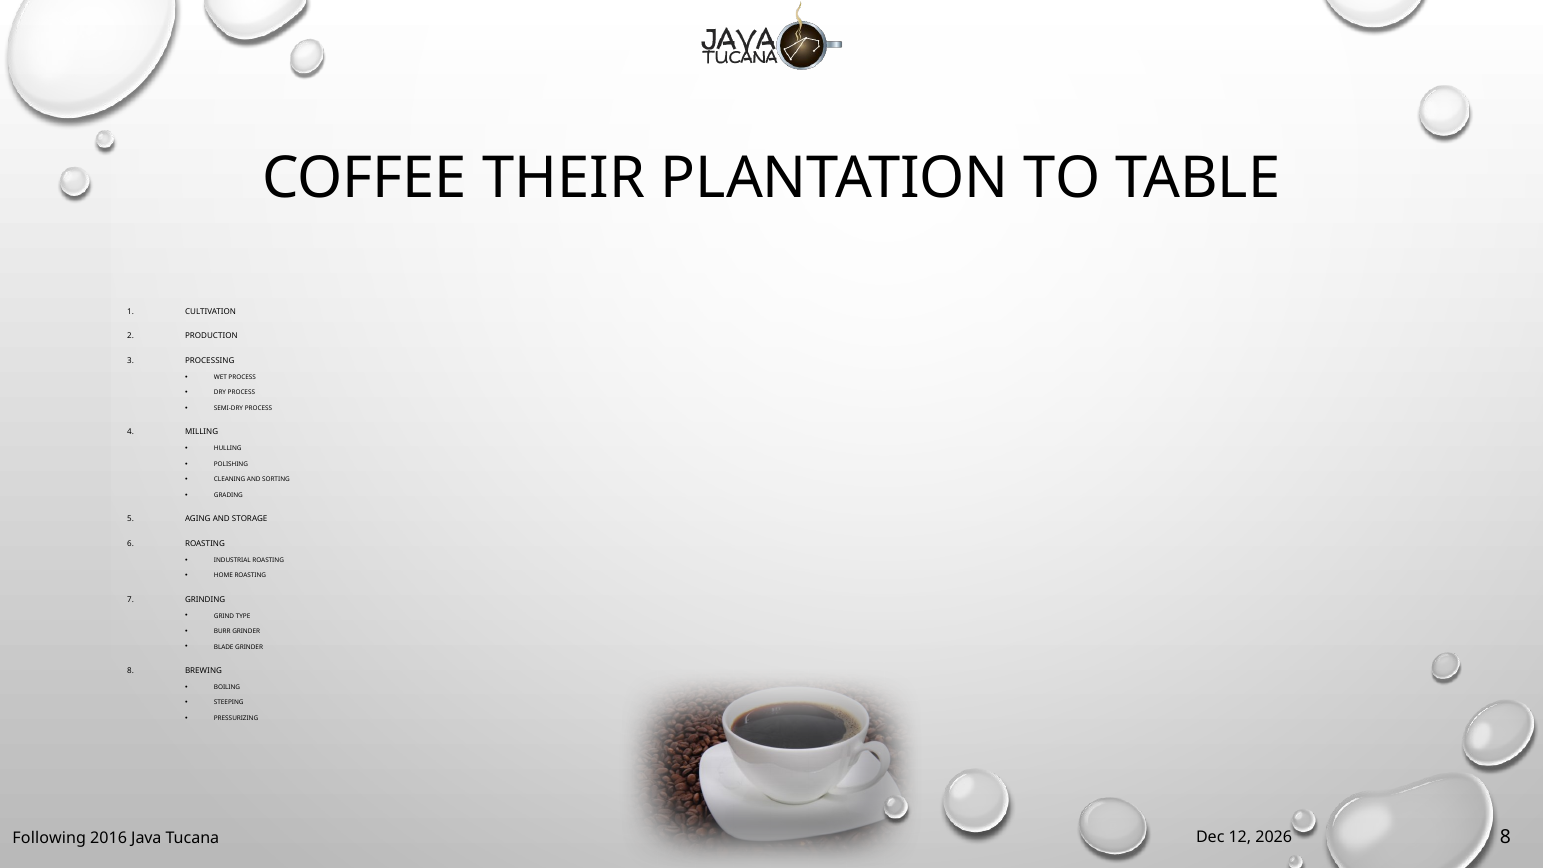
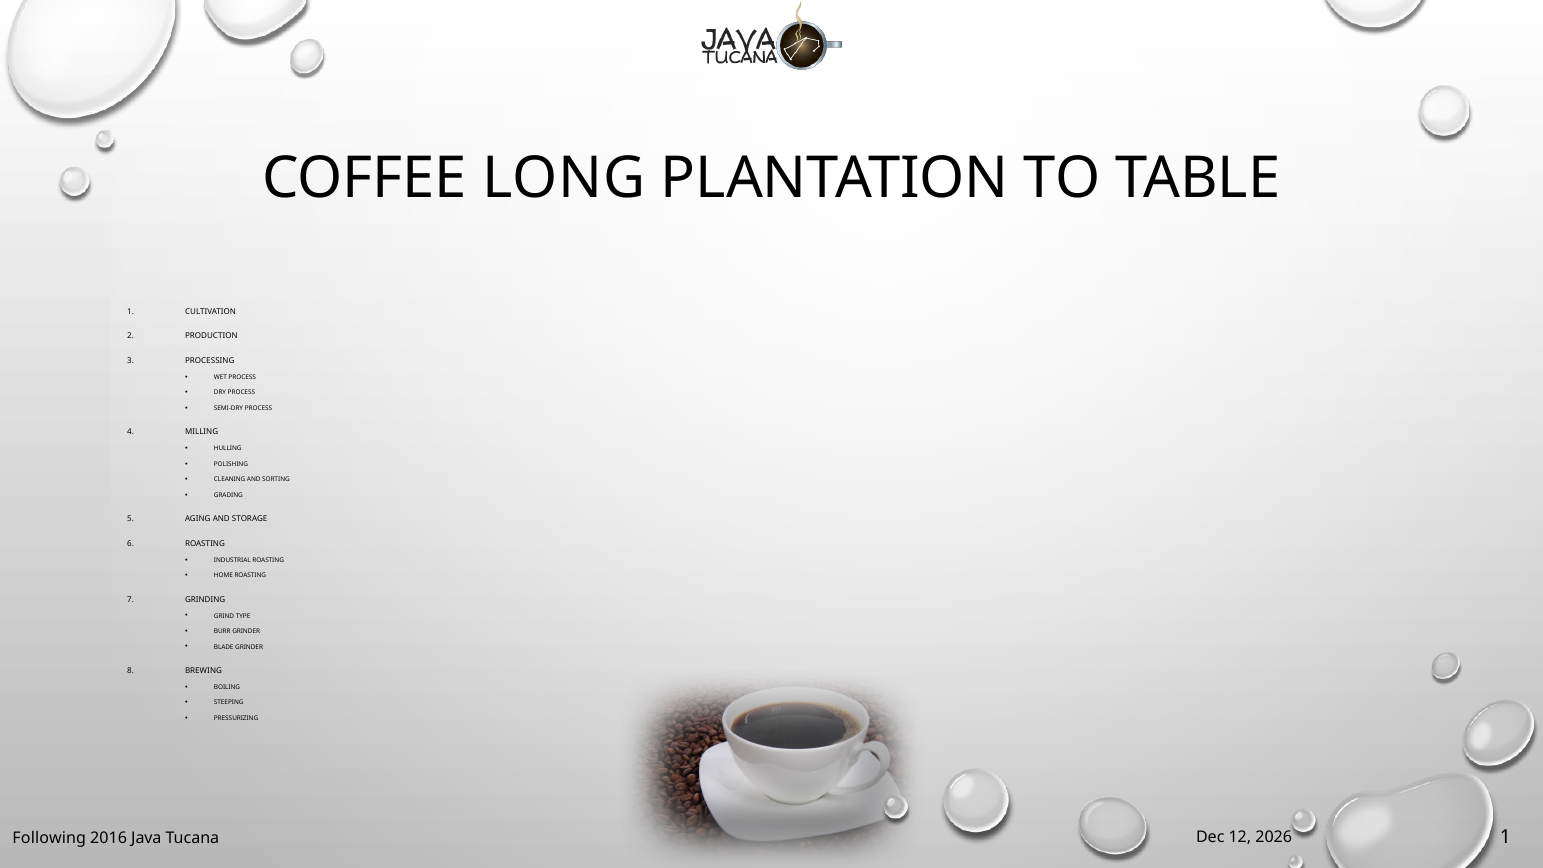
THEIR: THEIR -> LONG (564, 179)
Tucana 8: 8 -> 1 (1505, 837)
